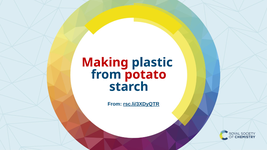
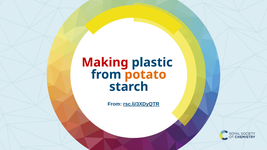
potato colour: red -> orange (145, 75)
